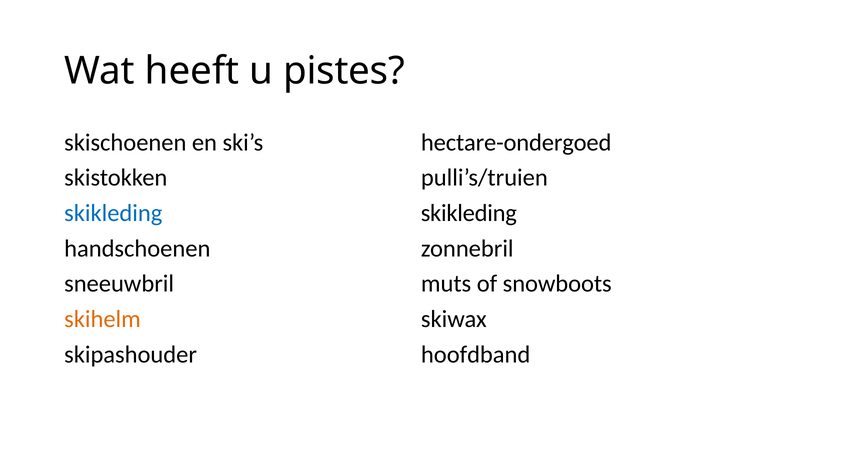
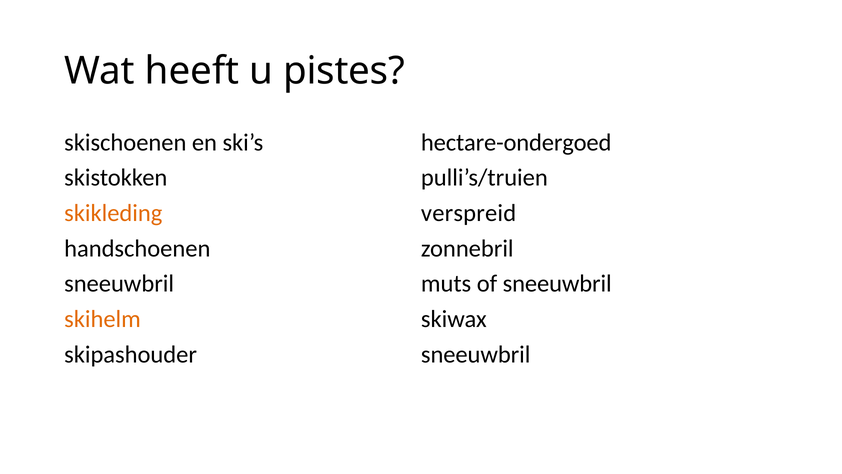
skikleding colour: blue -> orange (113, 213)
skikleding: skikleding -> verspreid (469, 213)
of snowboots: snowboots -> sneeuwbril (557, 284)
hoofdband: hoofdband -> sneeuwbril (476, 354)
